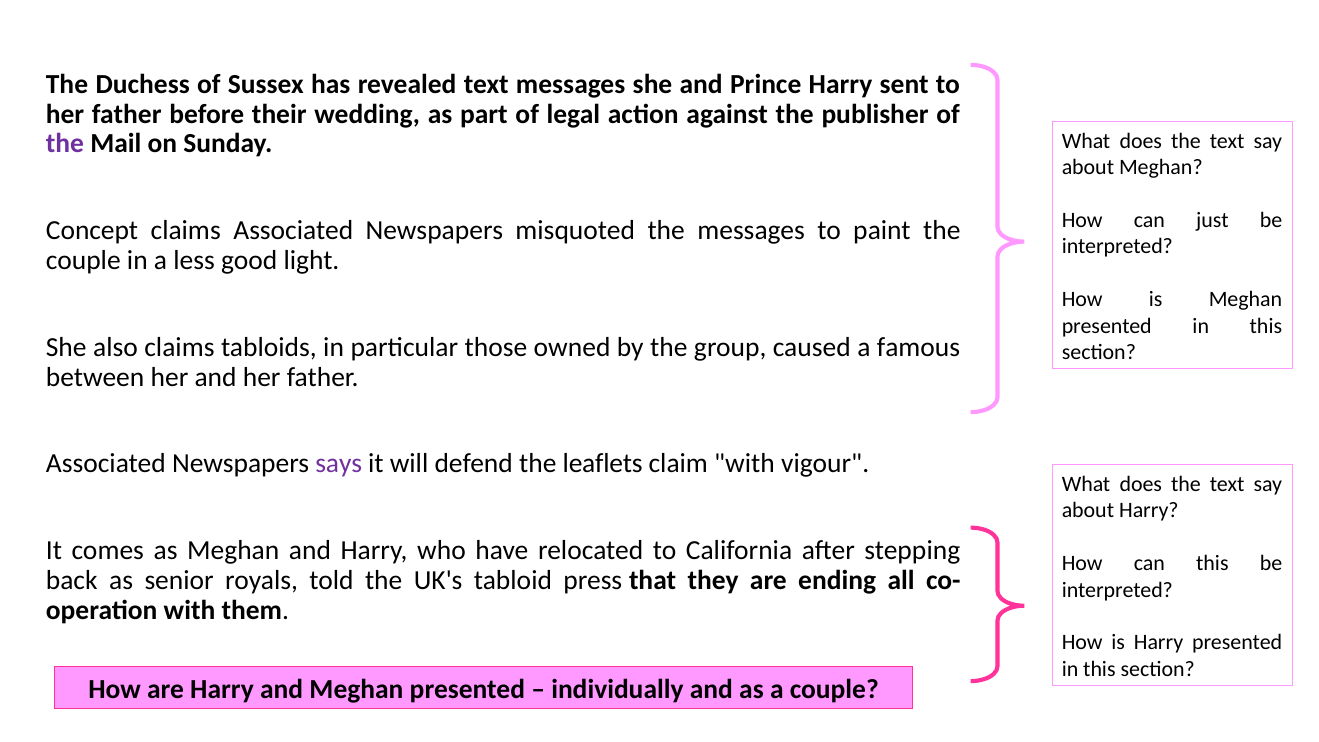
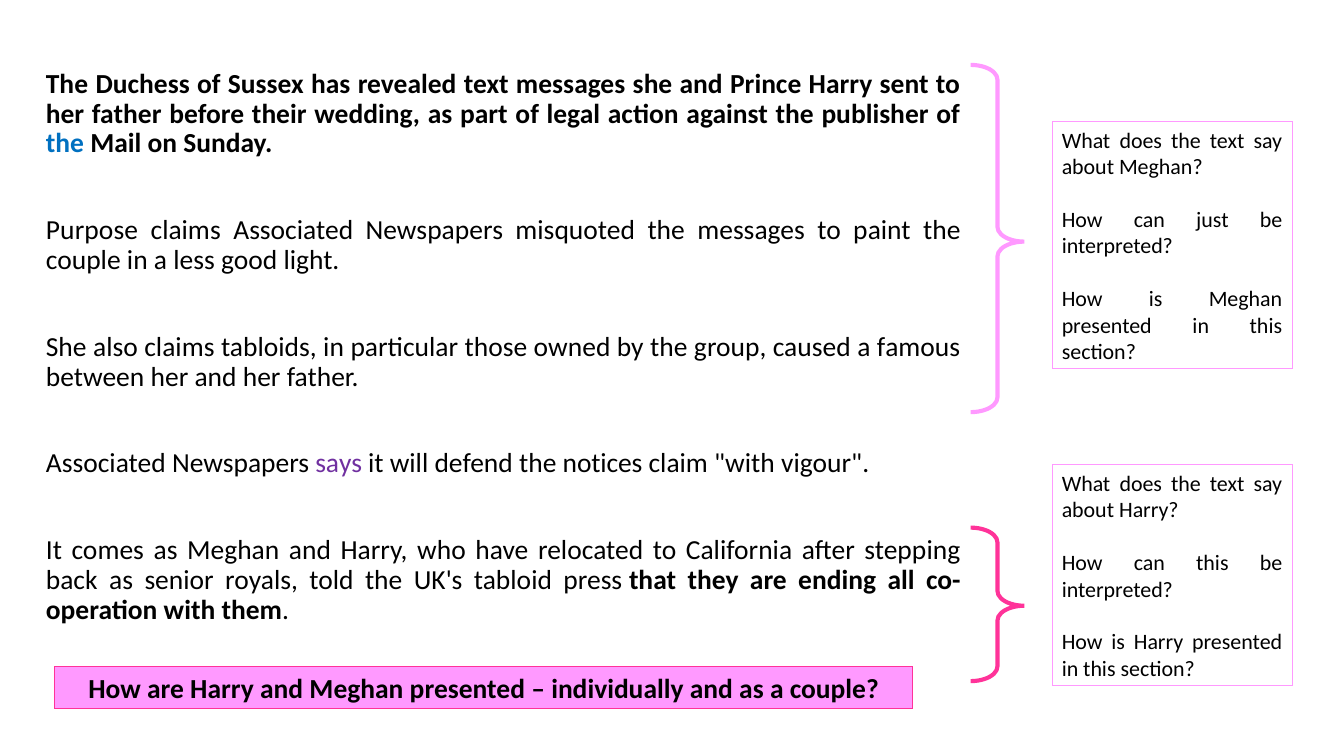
the colour: purple -> blue (65, 144)
Concept: Concept -> Purpose (92, 231)
leaflets: leaflets -> notices (603, 464)
